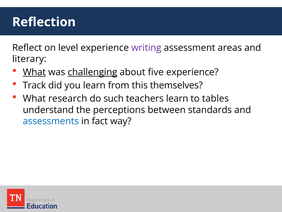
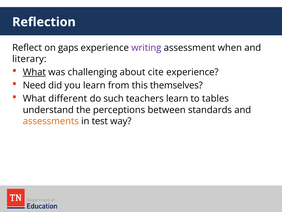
level: level -> gaps (68, 48)
areas: areas -> when (230, 48)
challenging underline: present -> none (92, 72)
five: five -> cite (156, 72)
Track: Track -> Need (34, 85)
research: research -> different (68, 98)
assessments colour: blue -> orange (51, 121)
fact: fact -> test (100, 121)
